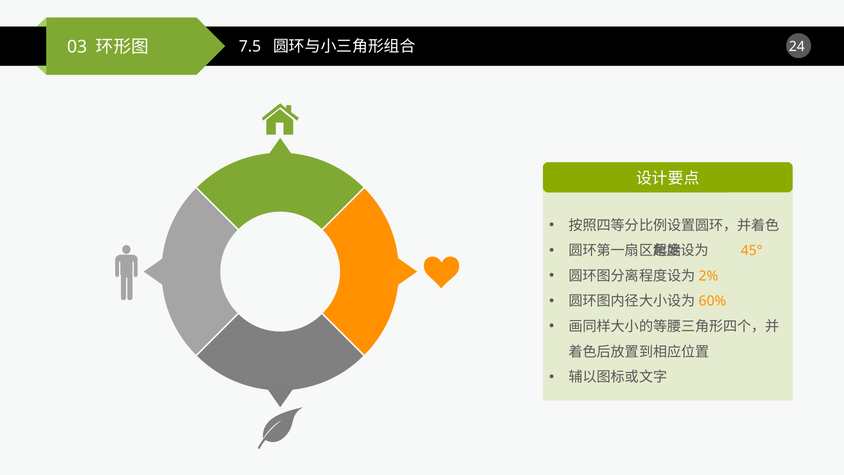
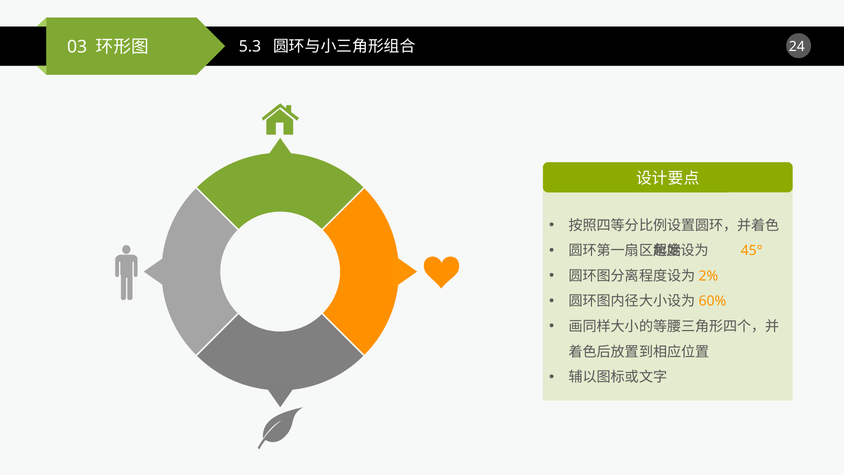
7.5: 7.5 -> 5.3 (250, 47)
